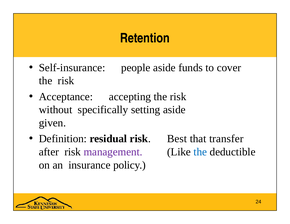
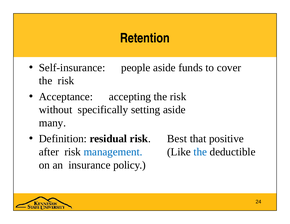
given: given -> many (52, 123)
transfer: transfer -> positive (226, 139)
management colour: purple -> blue (113, 152)
